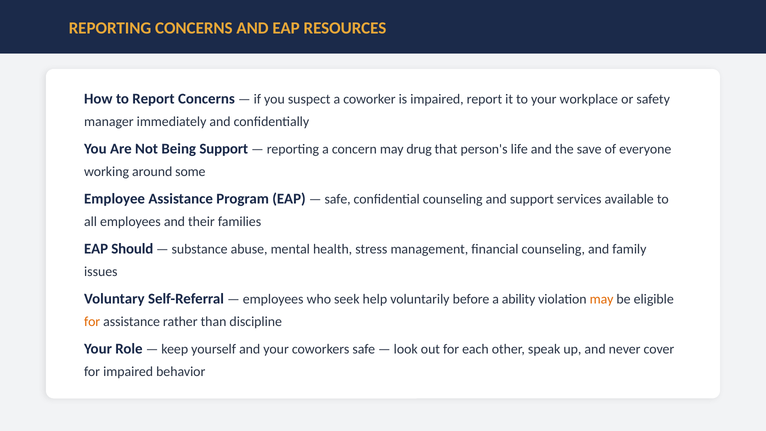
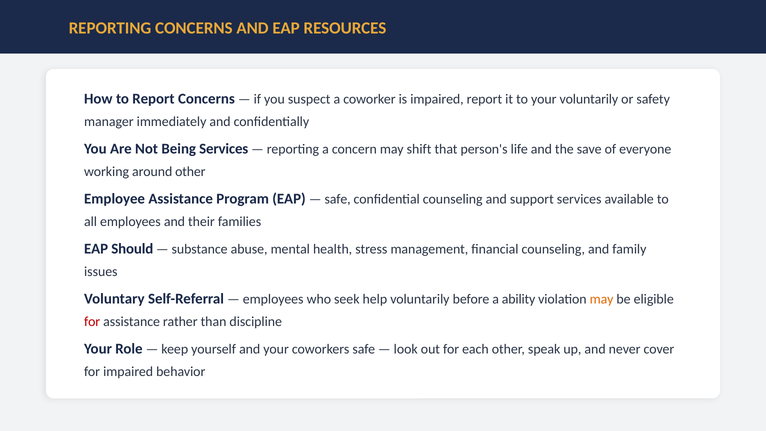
your workplace: workplace -> voluntarily (589, 99)
Being Support: Support -> Services (224, 149)
drug: drug -> shift (419, 149)
around some: some -> other (190, 172)
for colour: orange -> red (92, 322)
